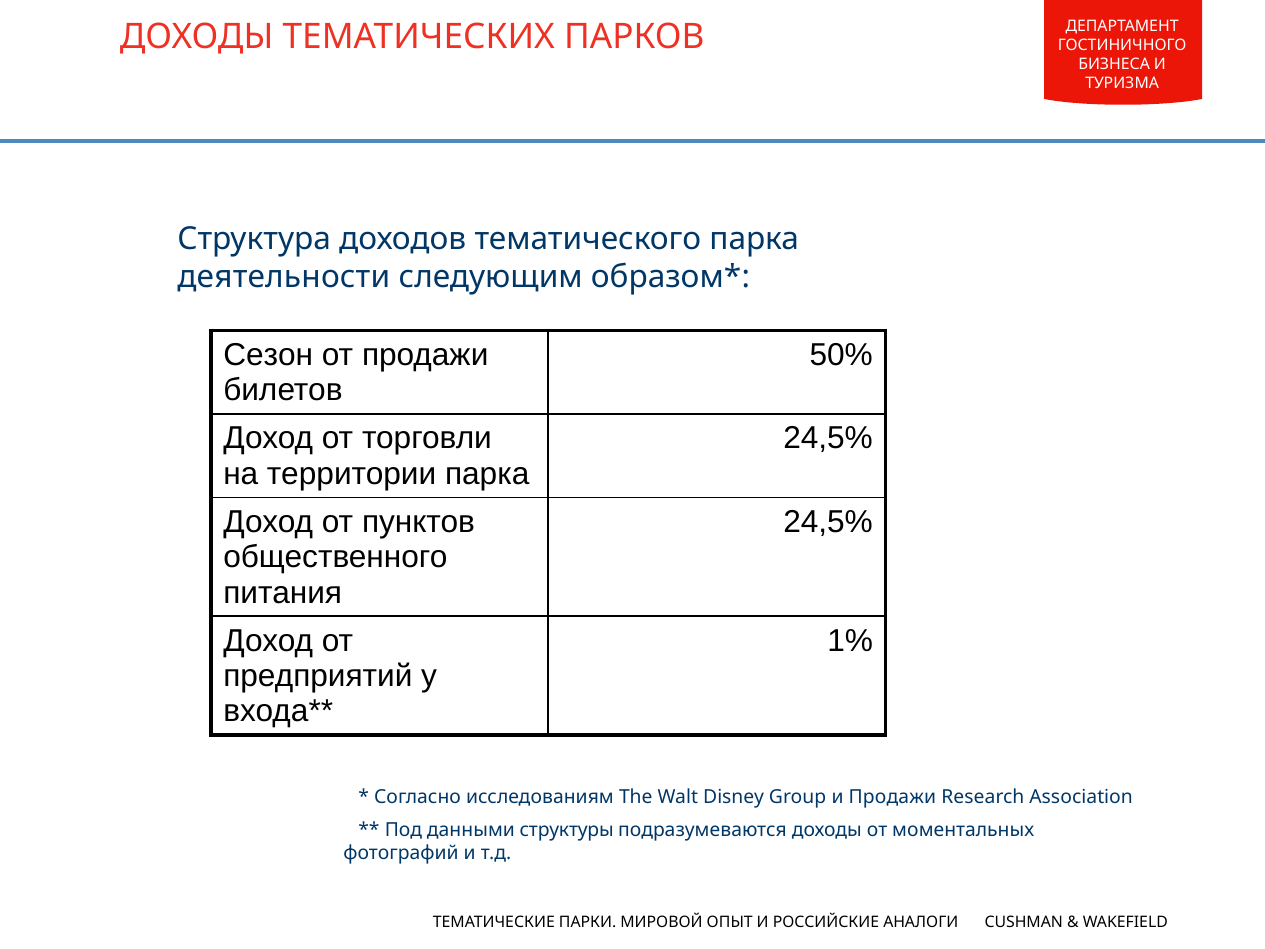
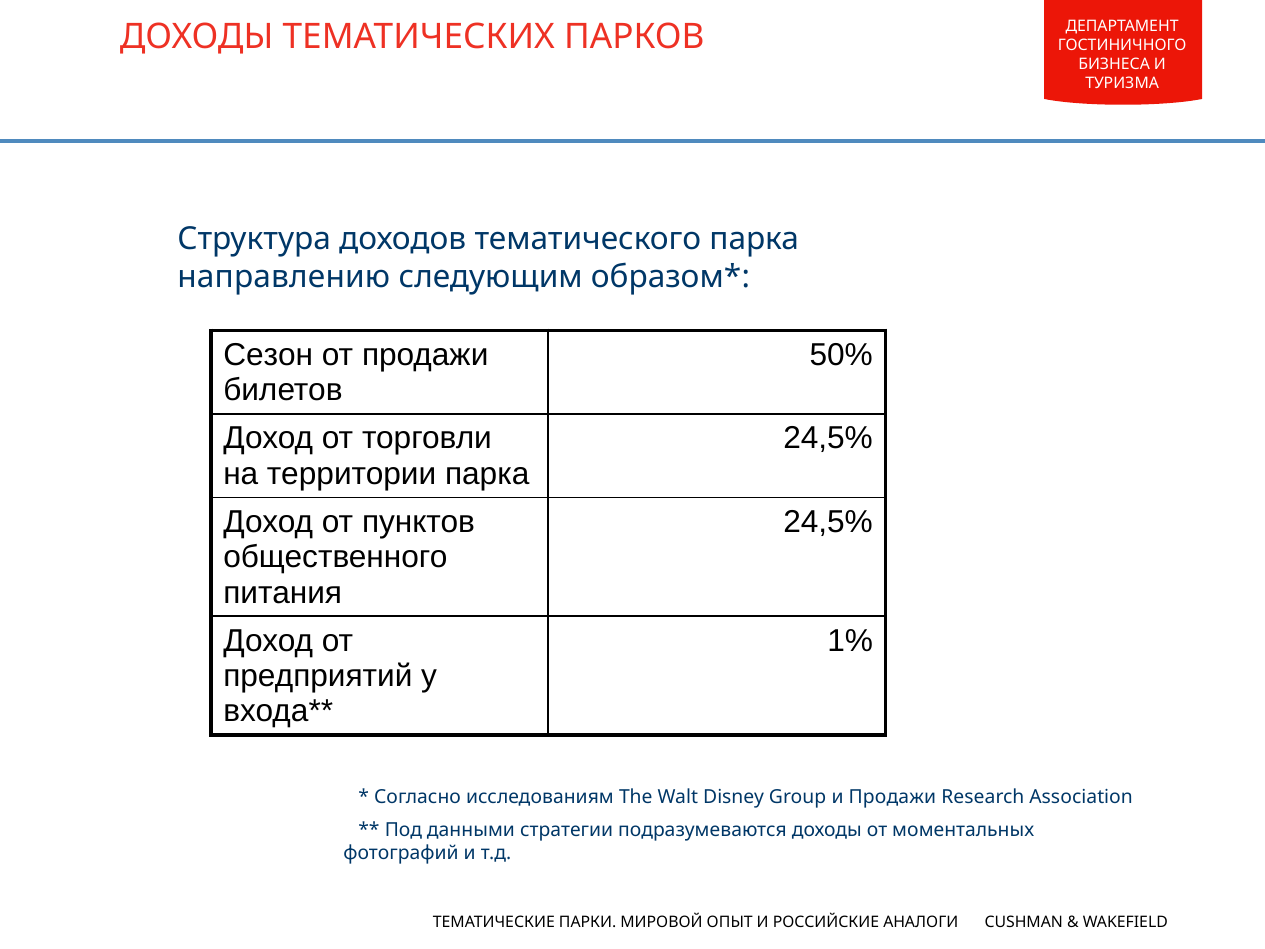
деятельности: деятельности -> направлению (284, 277)
структуры: структуры -> стратегии (567, 829)
